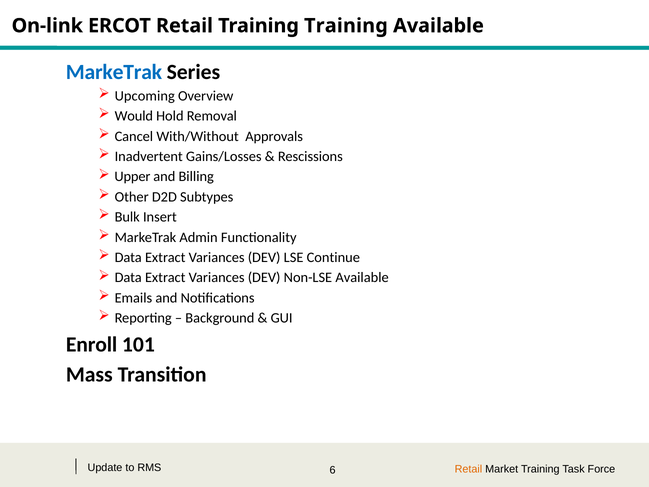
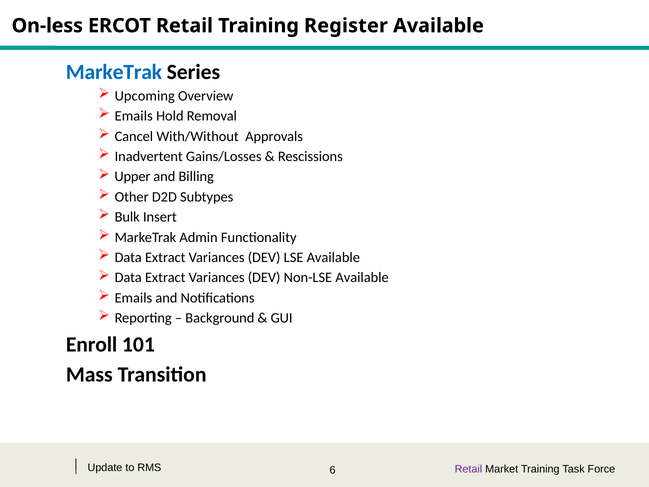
On-link: On-link -> On-less (47, 26)
Training Training: Training -> Register (346, 26)
Would: Would -> Emails (134, 116)
LSE Continue: Continue -> Available (333, 257)
Retail colour: orange -> purple (468, 469)
